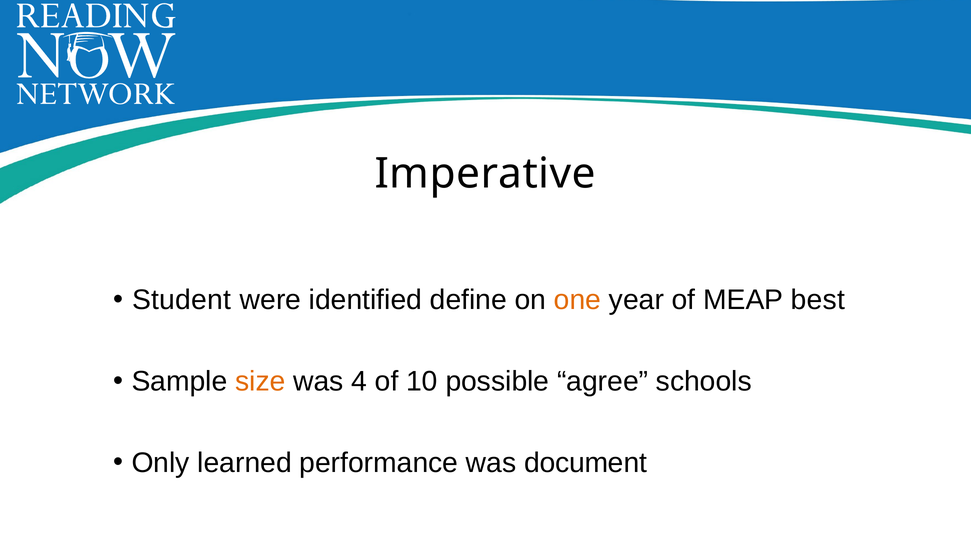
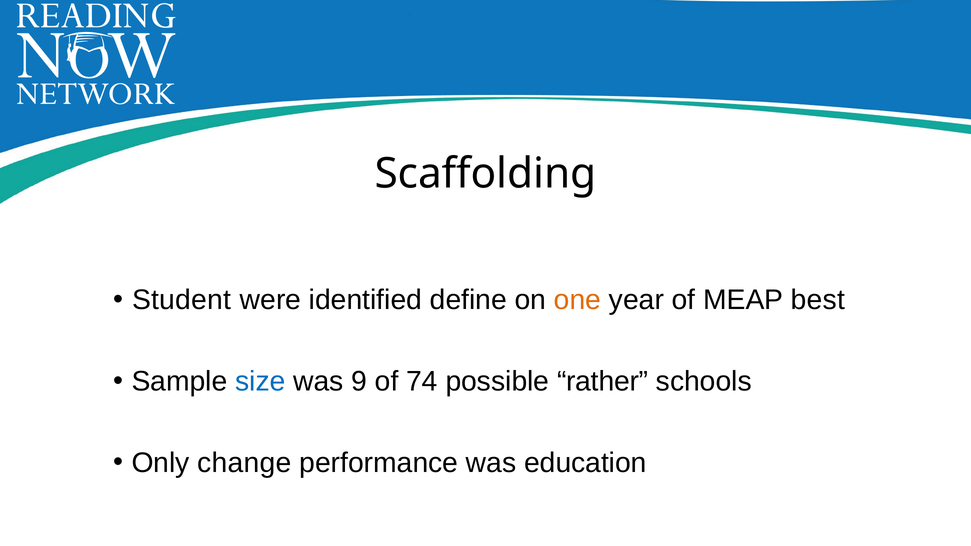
Imperative: Imperative -> Scaffolding (486, 174)
size colour: orange -> blue (260, 381)
4: 4 -> 9 (359, 381)
10: 10 -> 74 (422, 381)
agree: agree -> rather (603, 381)
learned: learned -> change (244, 463)
document: document -> education (585, 463)
